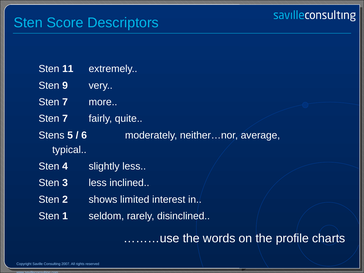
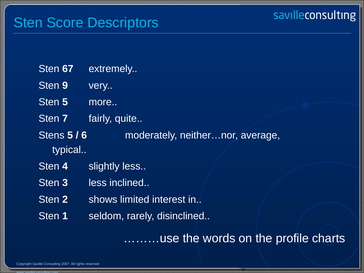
11: 11 -> 67 (68, 69)
7: 7 -> 5 (65, 102)
